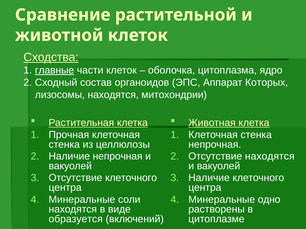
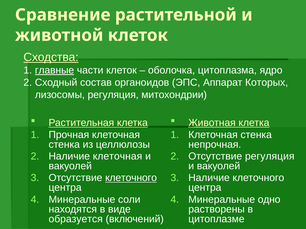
лизосомы находятся: находятся -> регуляция (113, 95)
Наличие непрочная: непрочная -> клеточная (118, 157)
Отсутствие находятся: находятся -> регуляция (270, 157)
клеточного underline: none -> present (131, 178)
